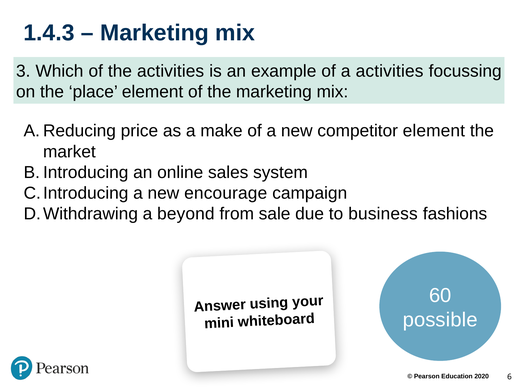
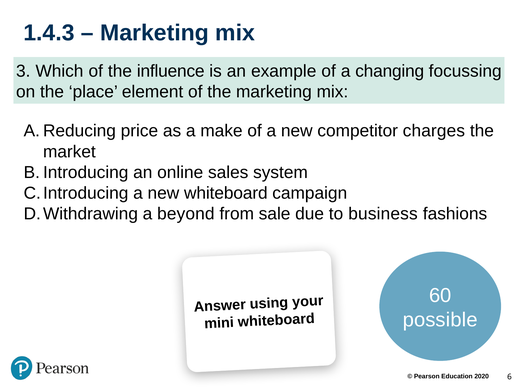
the activities: activities -> influence (171, 71)
a activities: activities -> changing (390, 71)
competitor element: element -> charges (434, 131)
new encourage: encourage -> whiteboard (226, 193)
